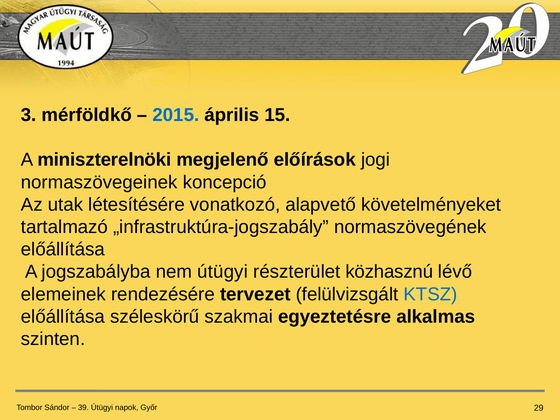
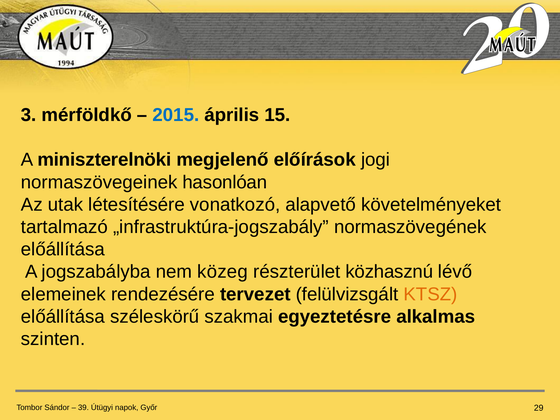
koncepció: koncepció -> hasonlóan (225, 182)
nem útügyi: útügyi -> közeg (223, 272)
KTSZ colour: blue -> orange (430, 294)
